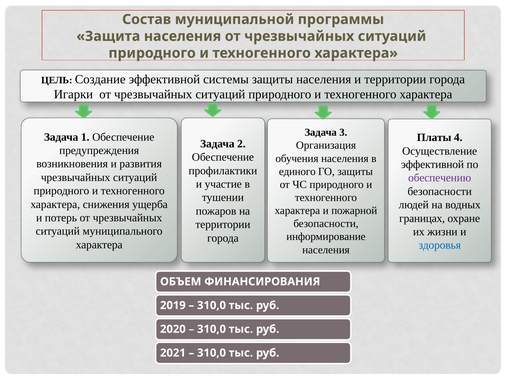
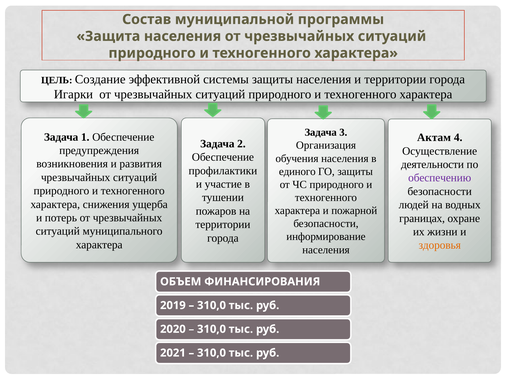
Платы: Платы -> Актам (434, 138)
эффективной: эффективной -> деятельности (433, 165)
здоровья colour: blue -> orange (440, 246)
